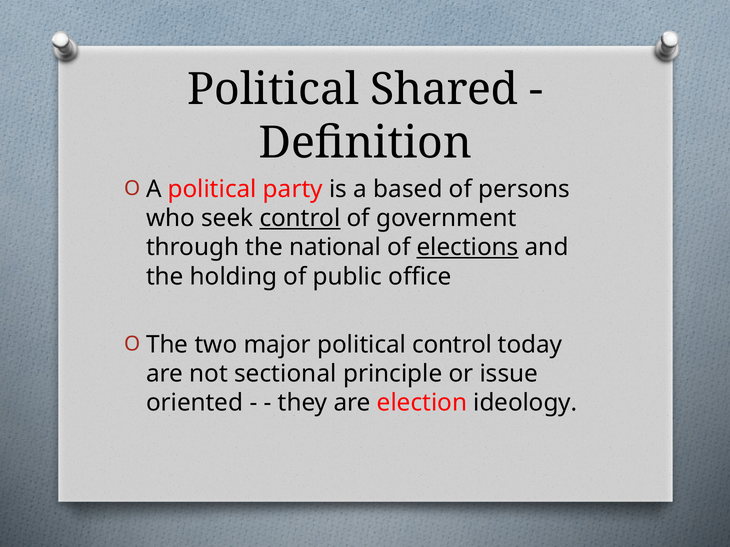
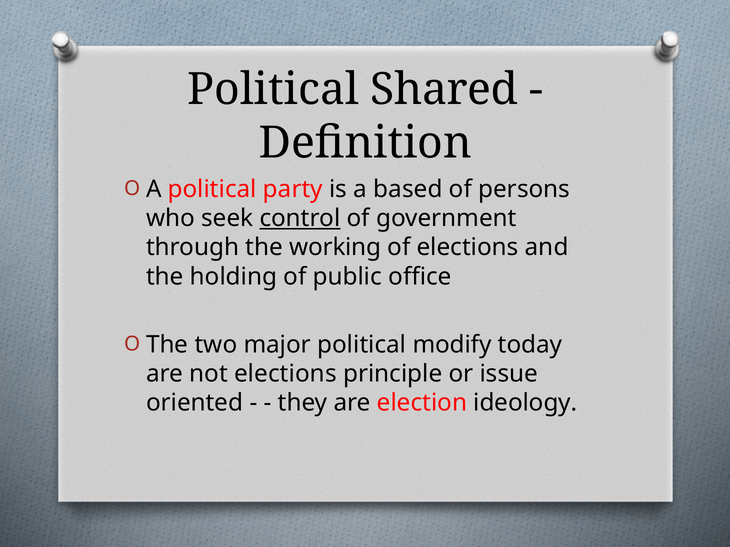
national: national -> working (335, 248)
elections underline: present -> none (468, 248)
political control: control -> modify (452, 345)
not sectional: sectional -> elections (285, 374)
